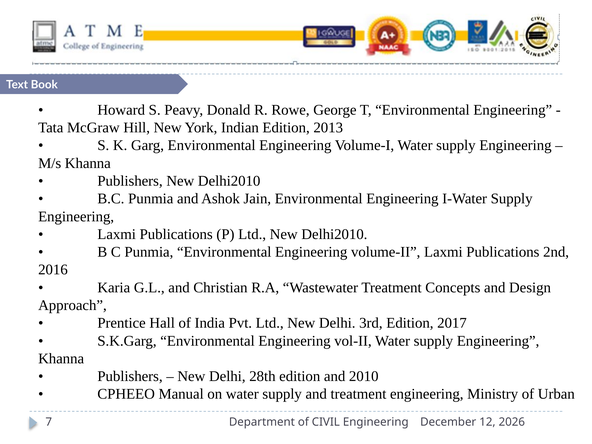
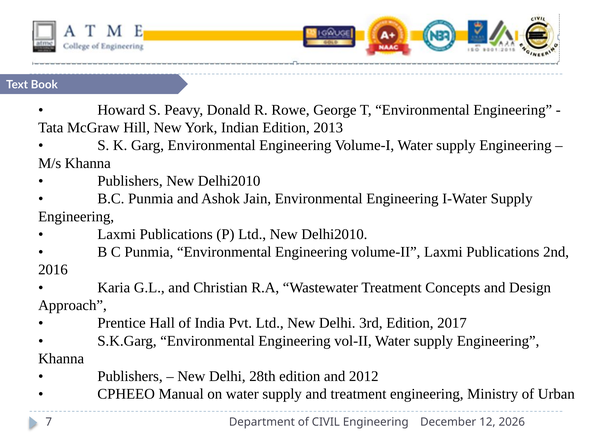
2010: 2010 -> 2012 (364, 376)
